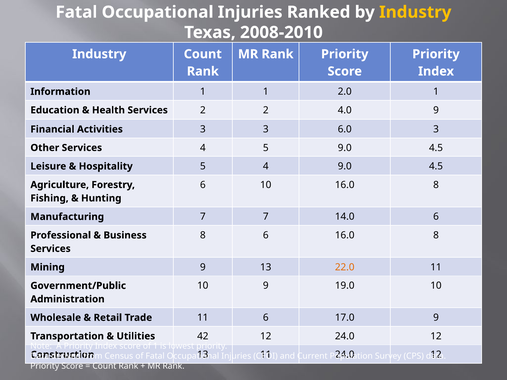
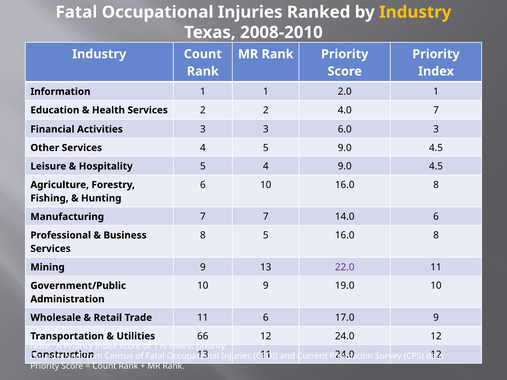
4.0 9: 9 -> 7 (436, 110)
8 6: 6 -> 5 (266, 235)
22.0 colour: orange -> purple (345, 267)
42: 42 -> 66 (203, 336)
